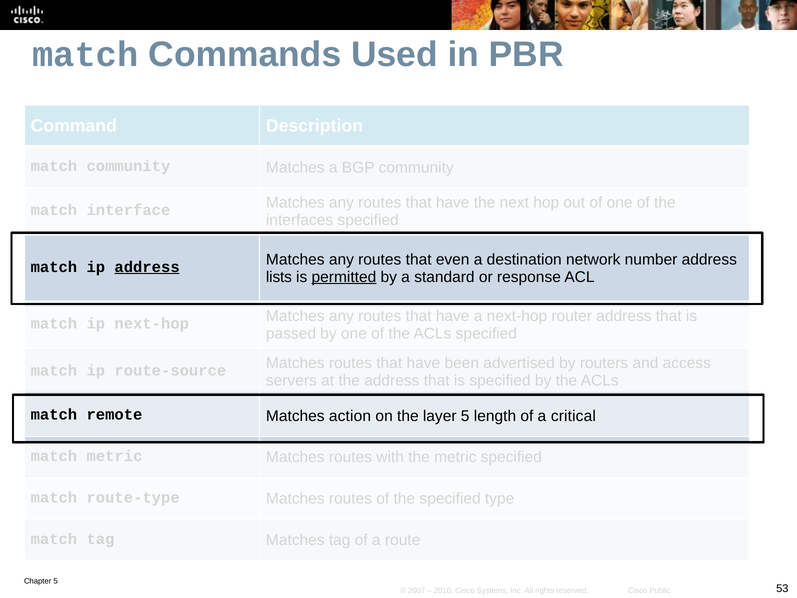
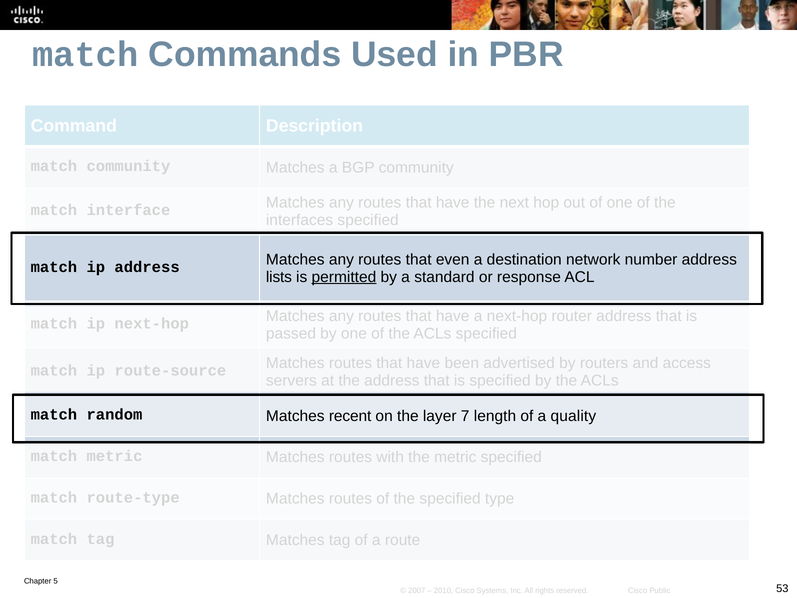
address underline: present -> none (147, 267)
remote: remote -> random (114, 415)
action: action -> recent (350, 416)
layer 5: 5 -> 7 (465, 416)
critical: critical -> quality (573, 416)
